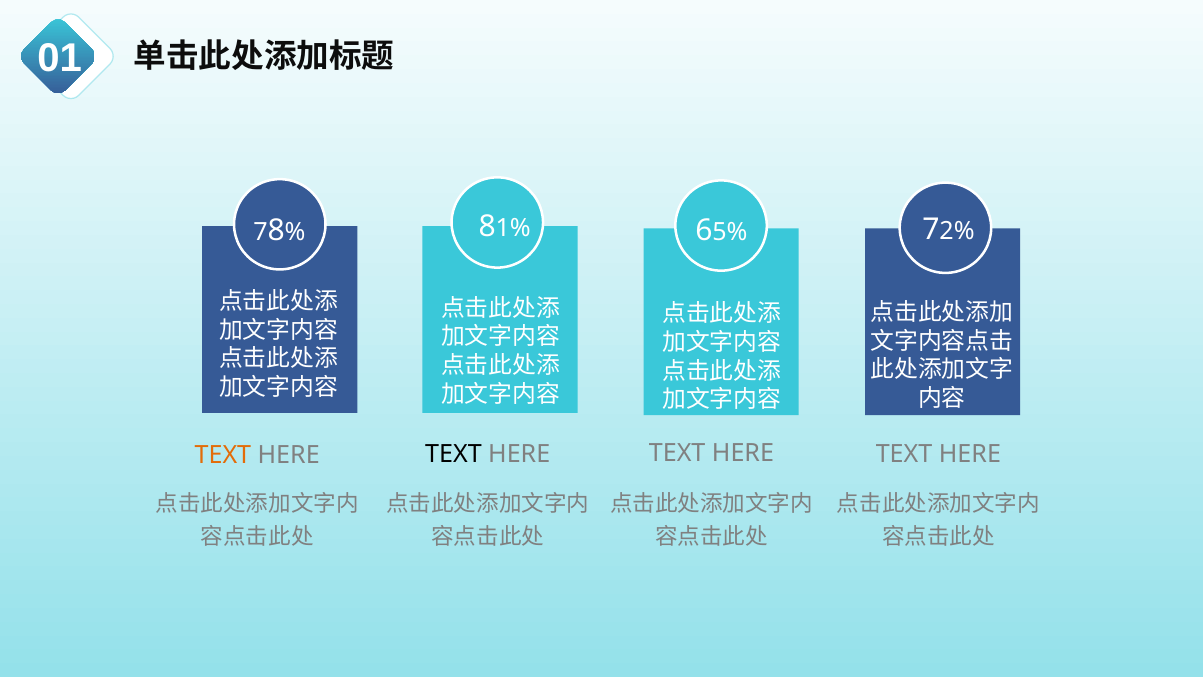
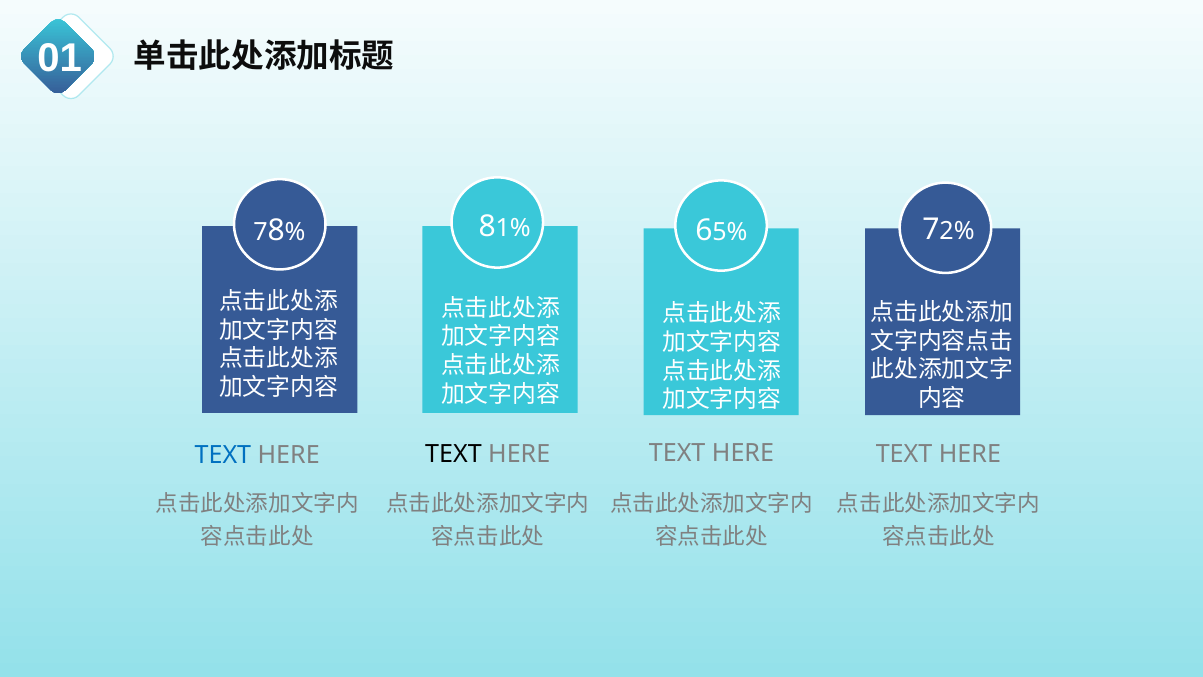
TEXT colour: orange -> blue (223, 455)
